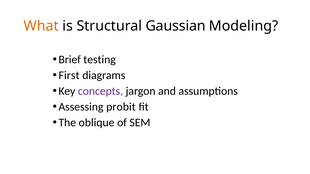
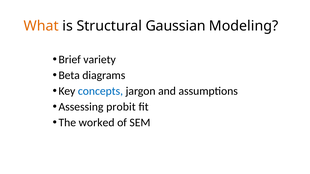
testing: testing -> variety (100, 60)
First: First -> Beta (69, 75)
concepts colour: purple -> blue (100, 91)
oblique: oblique -> worked (97, 123)
